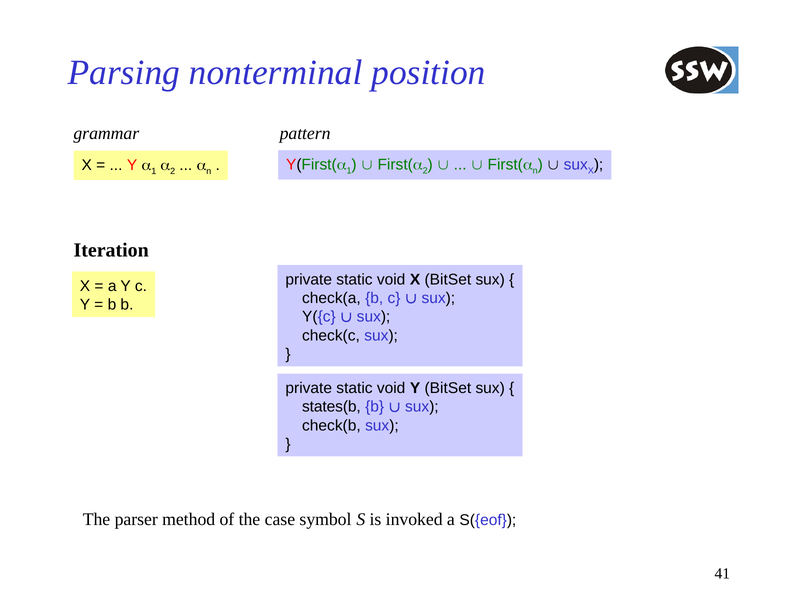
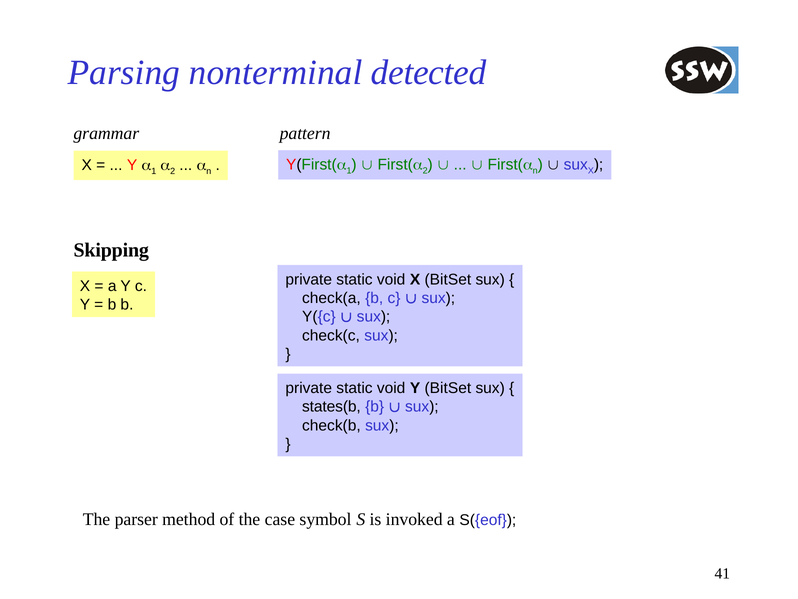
position: position -> detected (429, 72)
Iteration: Iteration -> Skipping (111, 250)
